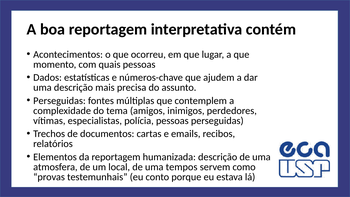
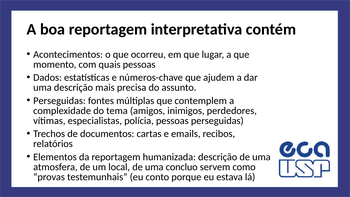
tempos: tempos -> concluo (182, 167)
